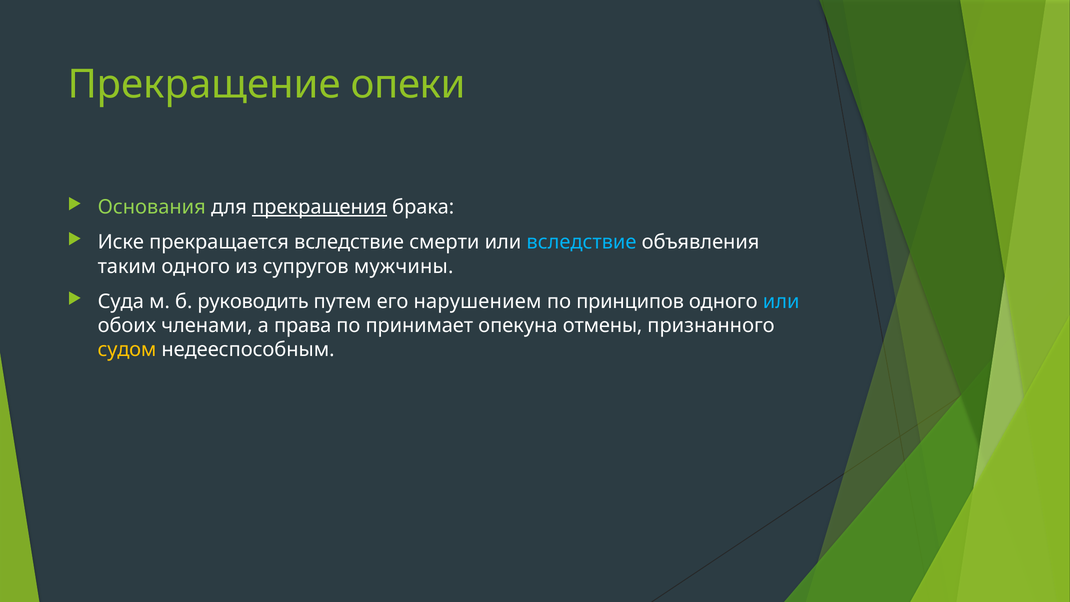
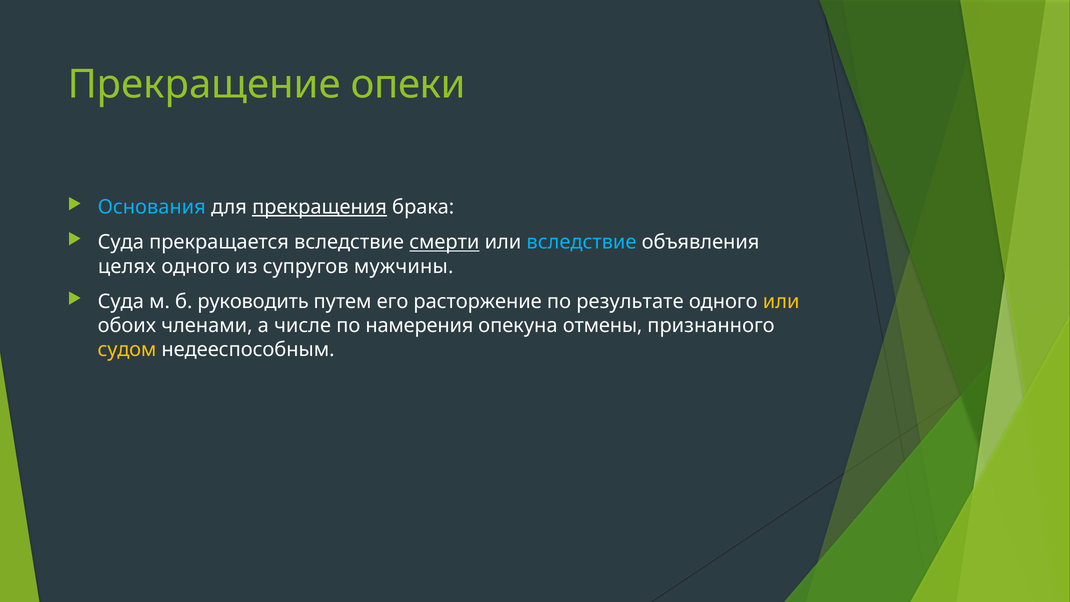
Основания colour: light green -> light blue (152, 207)
Иске: Иске -> Суда (121, 242)
смерти underline: none -> present (444, 242)
таким: таким -> целях (127, 266)
нарушением: нарушением -> расторжение (478, 302)
принципов: принципов -> результате (630, 302)
или colour: light blue -> yellow (781, 302)
права: права -> числе (303, 326)
принимает: принимает -> намерения (419, 326)
